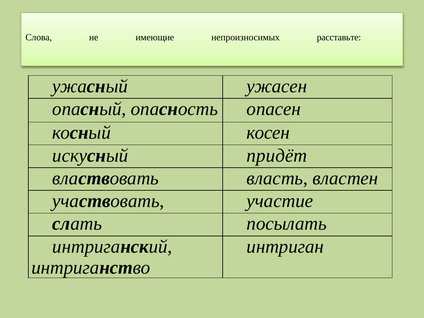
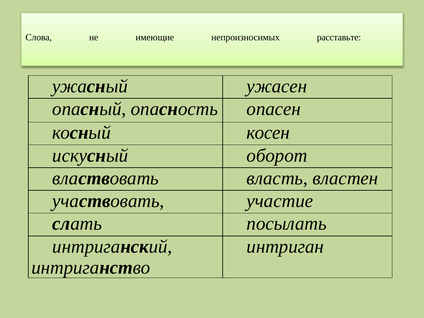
придёт: придёт -> оборот (277, 155)
